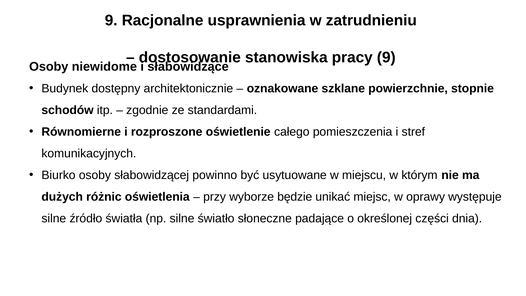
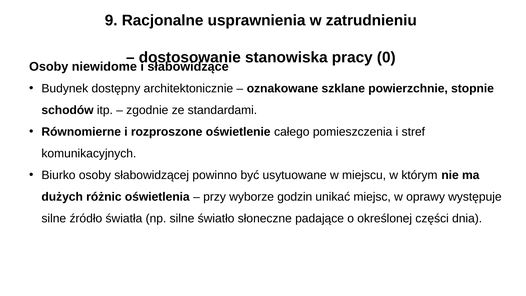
pracy 9: 9 -> 0 (386, 57)
będzie: będzie -> godzin (295, 197)
